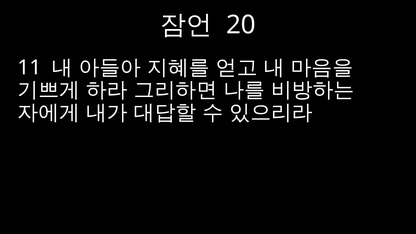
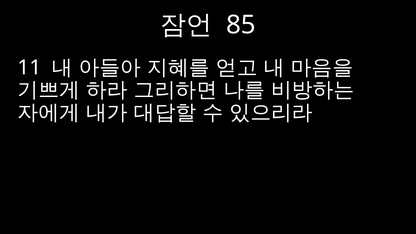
20: 20 -> 85 (241, 25)
